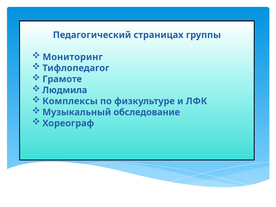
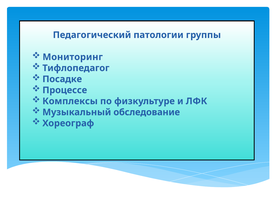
страницах: страницах -> патологии (159, 35)
Грамоте: Грамоте -> Посадке (62, 79)
Людмила: Людмила -> Процессе (65, 90)
